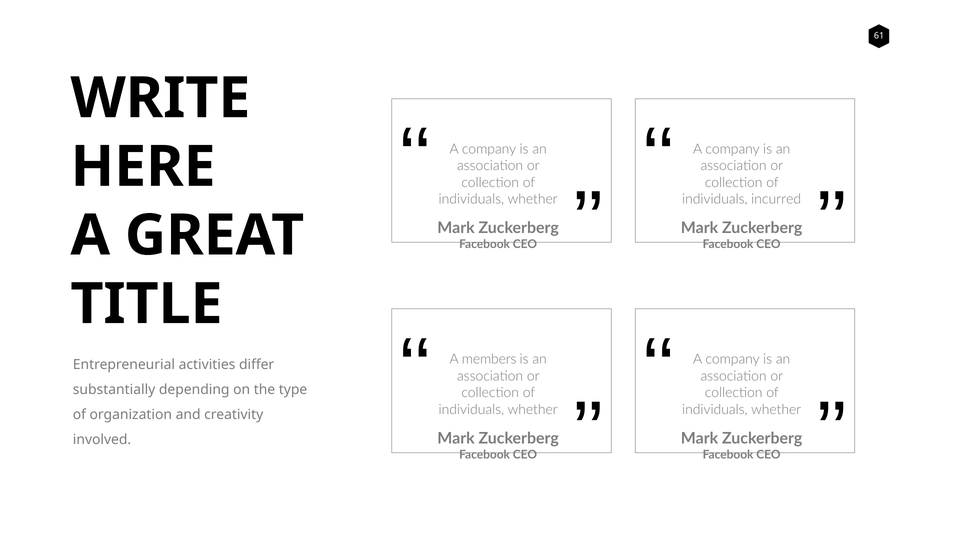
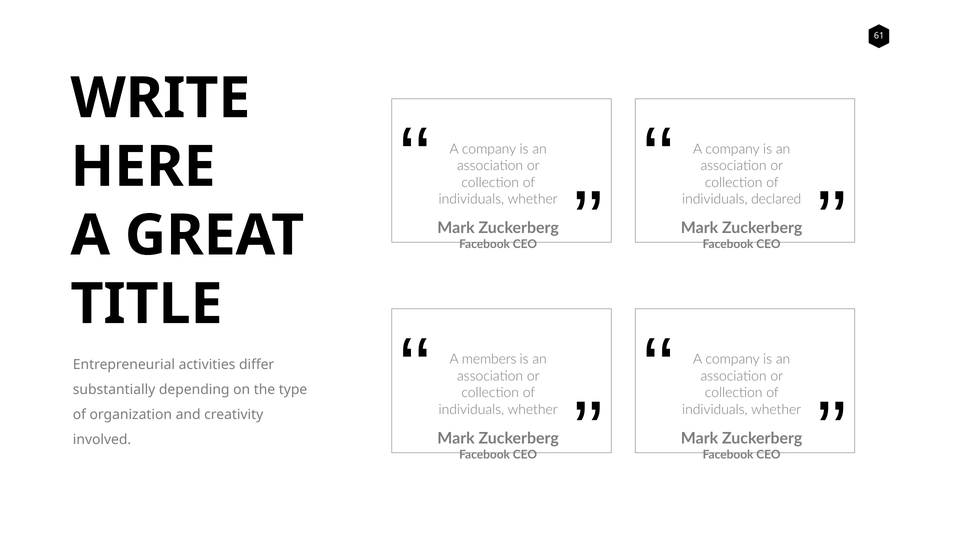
incurred: incurred -> declared (776, 199)
